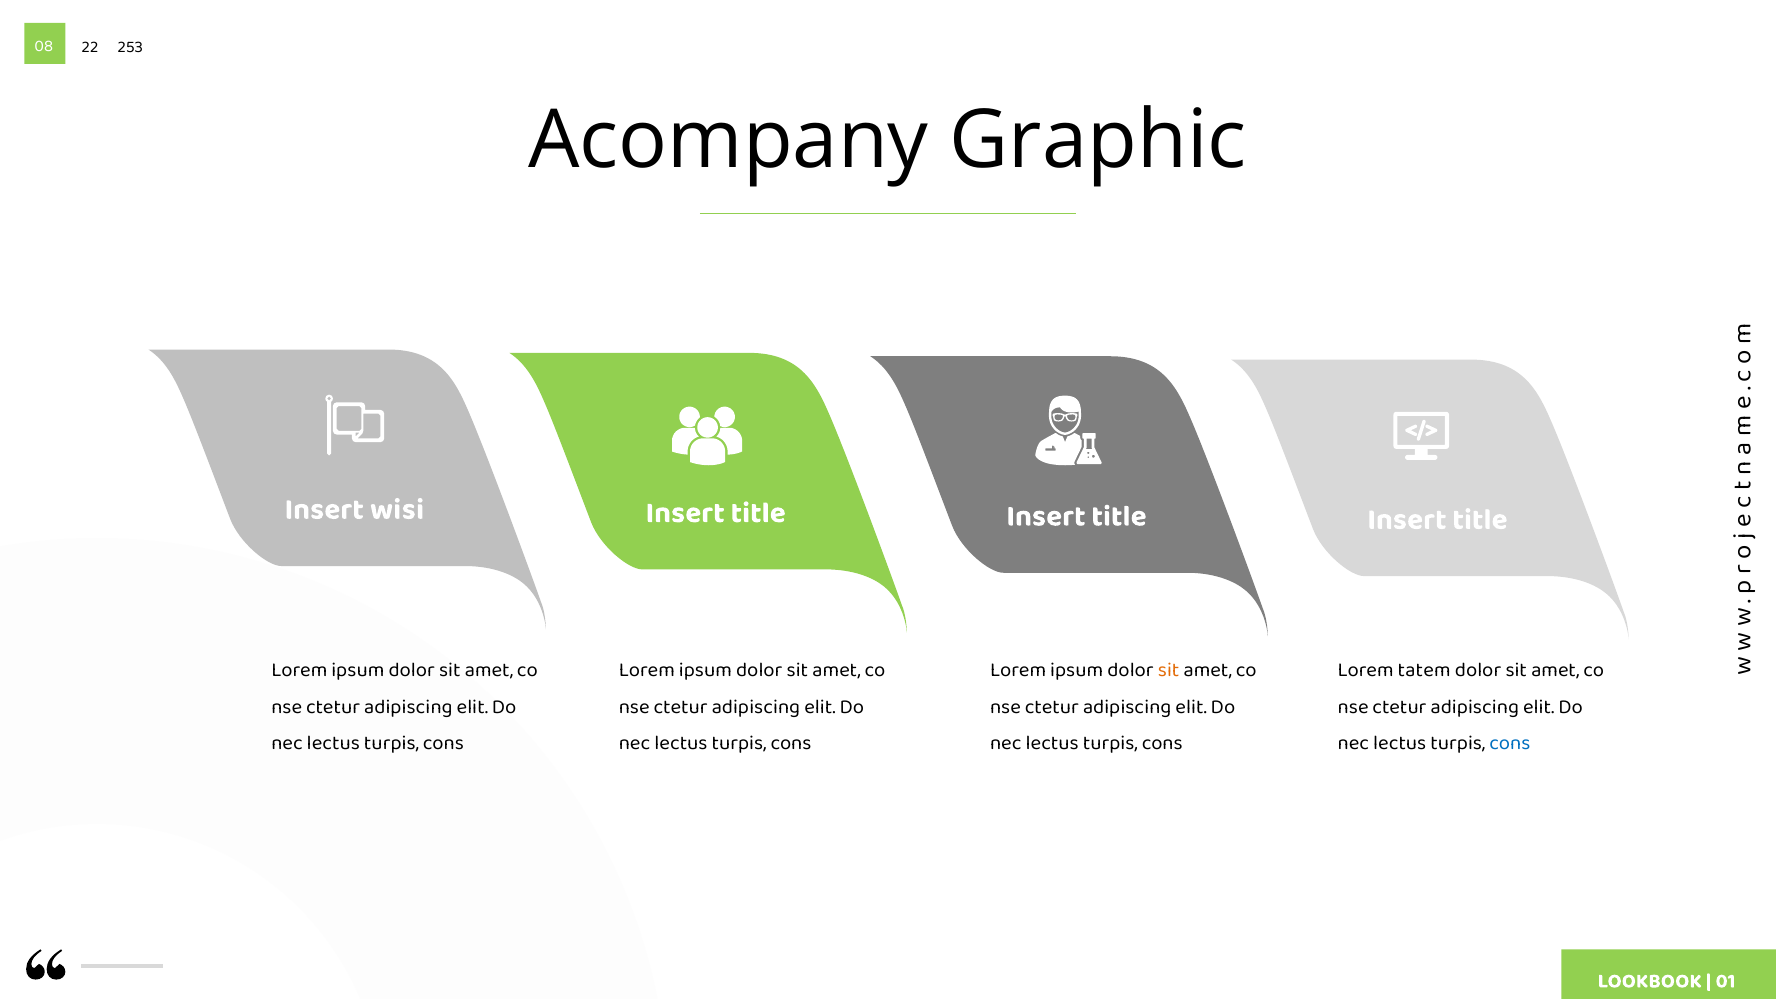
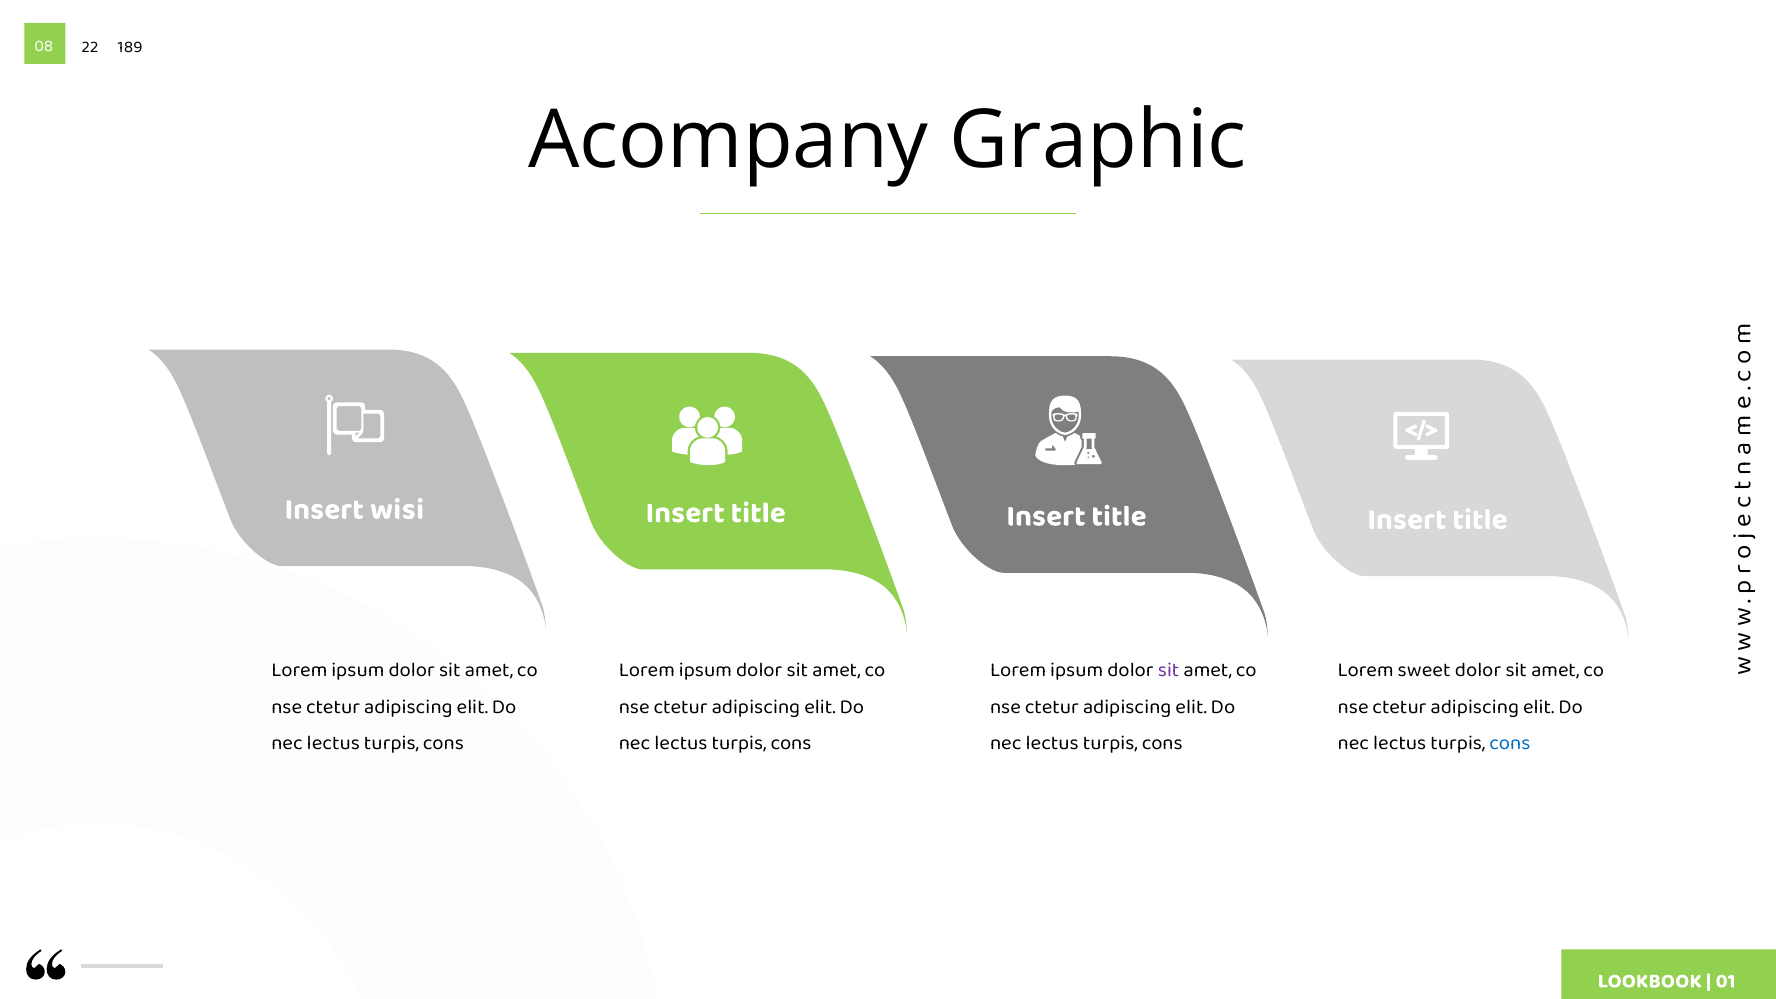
253: 253 -> 189 (130, 47)
sit colour: orange -> purple (1169, 670)
tatem: tatem -> sweet (1424, 670)
